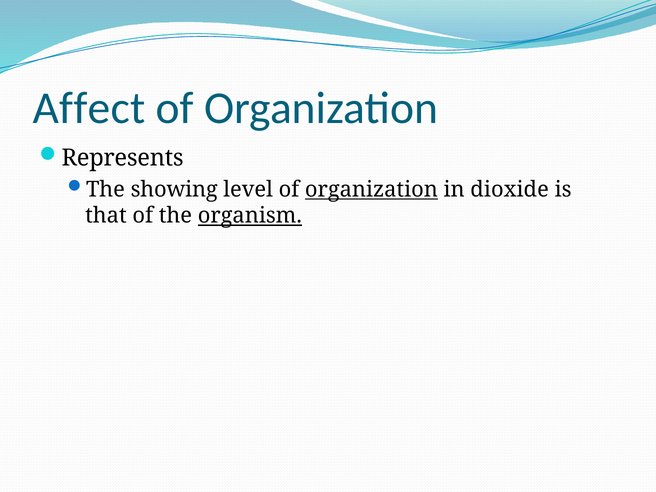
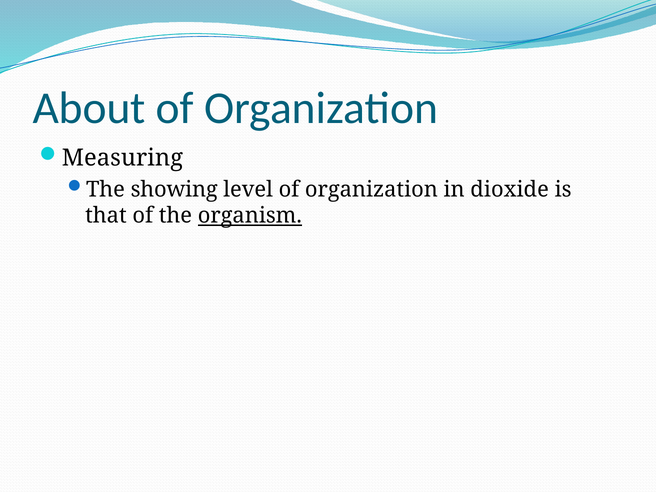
Affect: Affect -> About (89, 108)
Represents: Represents -> Measuring (122, 158)
organization underline: present -> none (371, 190)
